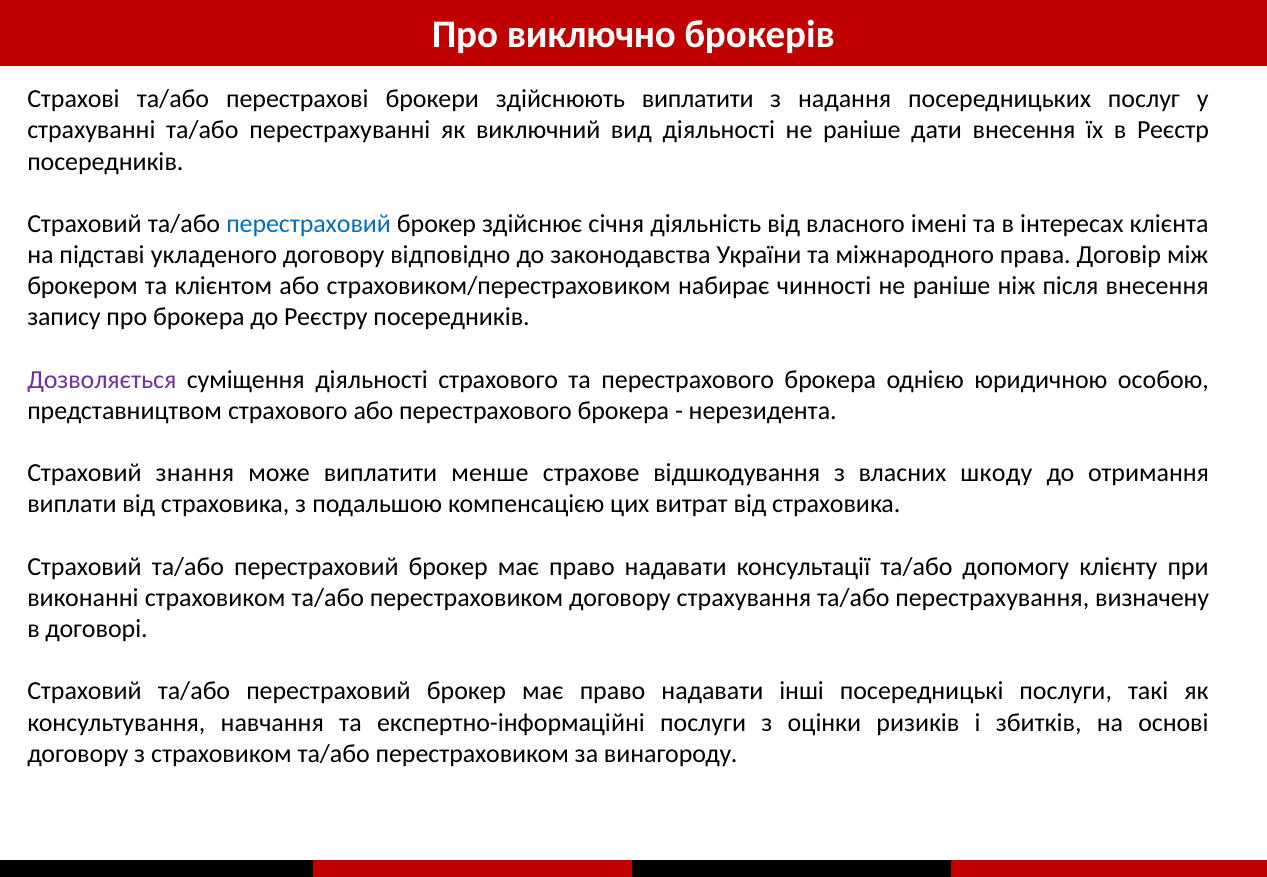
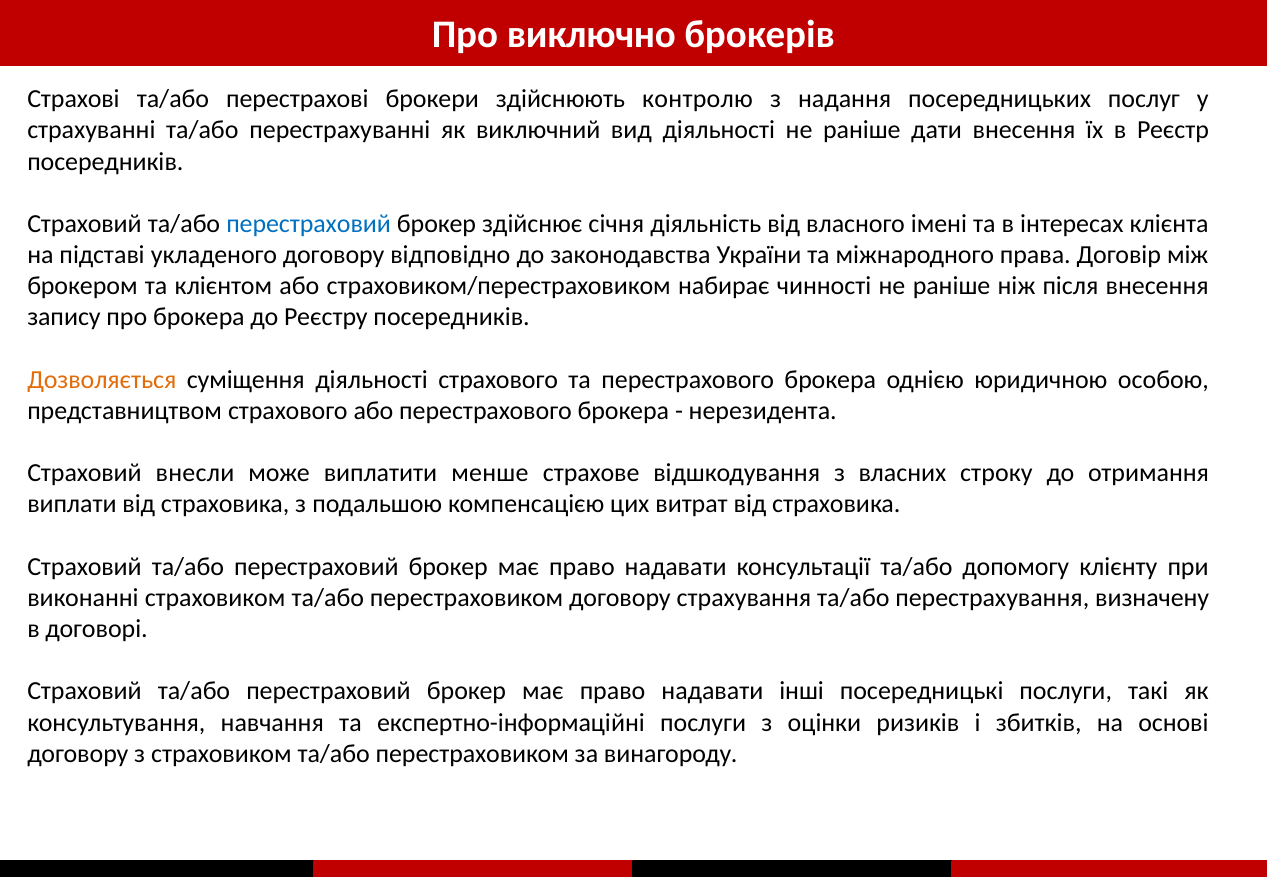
здійснюють виплатити: виплатити -> контролю (698, 99)
Дозволяється colour: purple -> orange (102, 380)
знання: знання -> внесли (195, 473)
шкоду: шкоду -> строку (996, 473)
